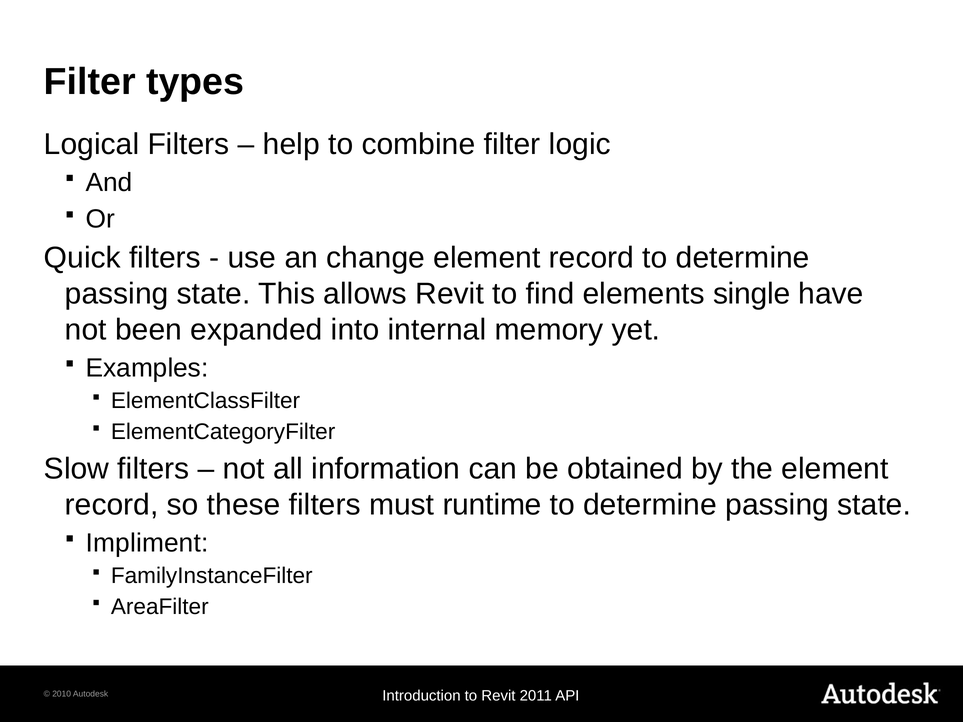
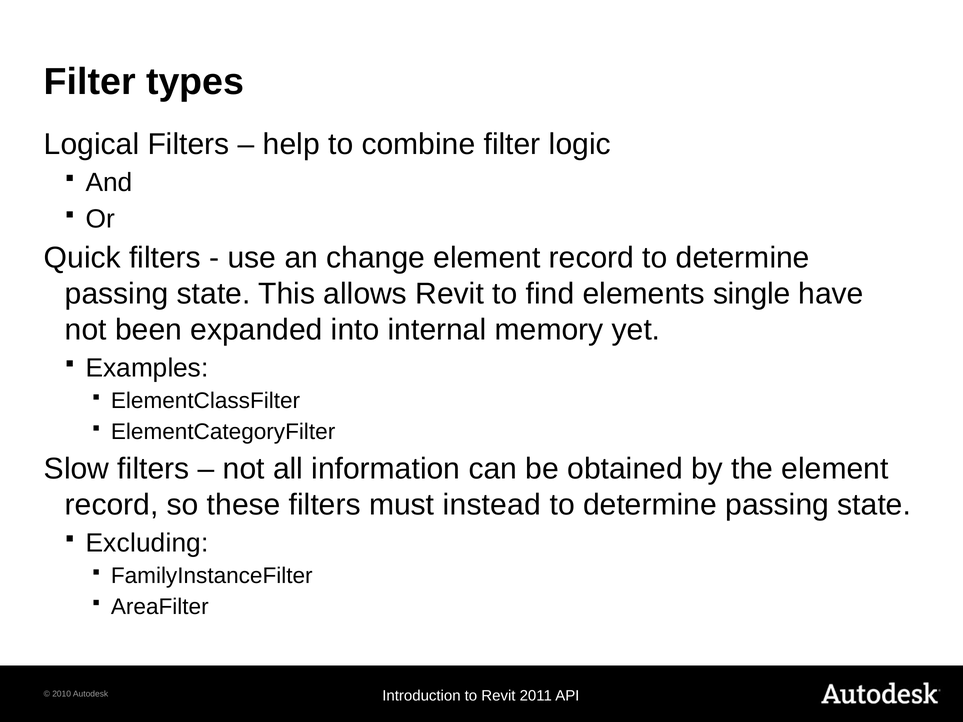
runtime: runtime -> instead (492, 505)
Impliment: Impliment -> Excluding (147, 543)
